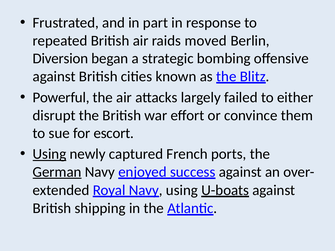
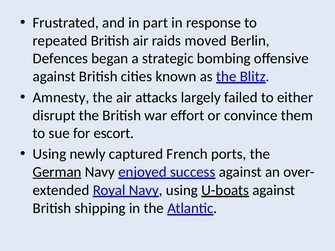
Diversion: Diversion -> Defences (60, 59)
Powerful: Powerful -> Amnesty (61, 98)
Using underline: present -> none (49, 154)
